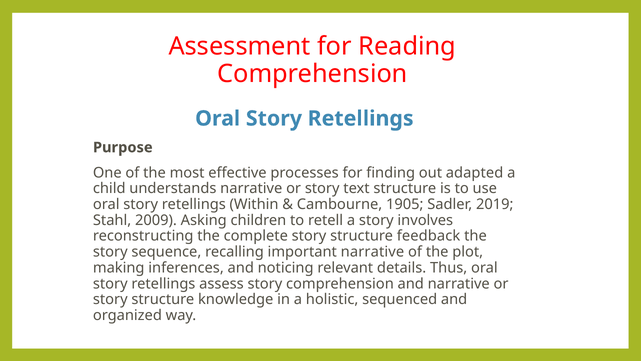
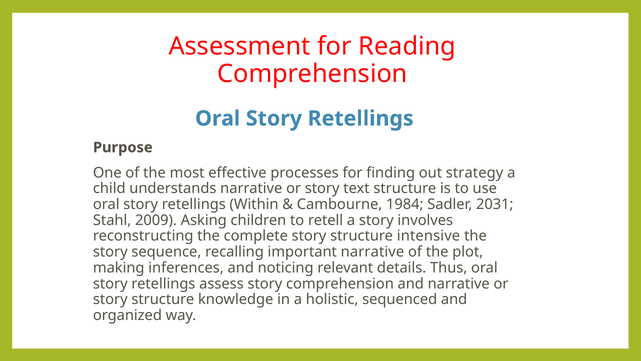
adapted: adapted -> strategy (475, 172)
1905: 1905 -> 1984 (405, 204)
2019: 2019 -> 2031 (495, 204)
feedback: feedback -> intensive (429, 236)
